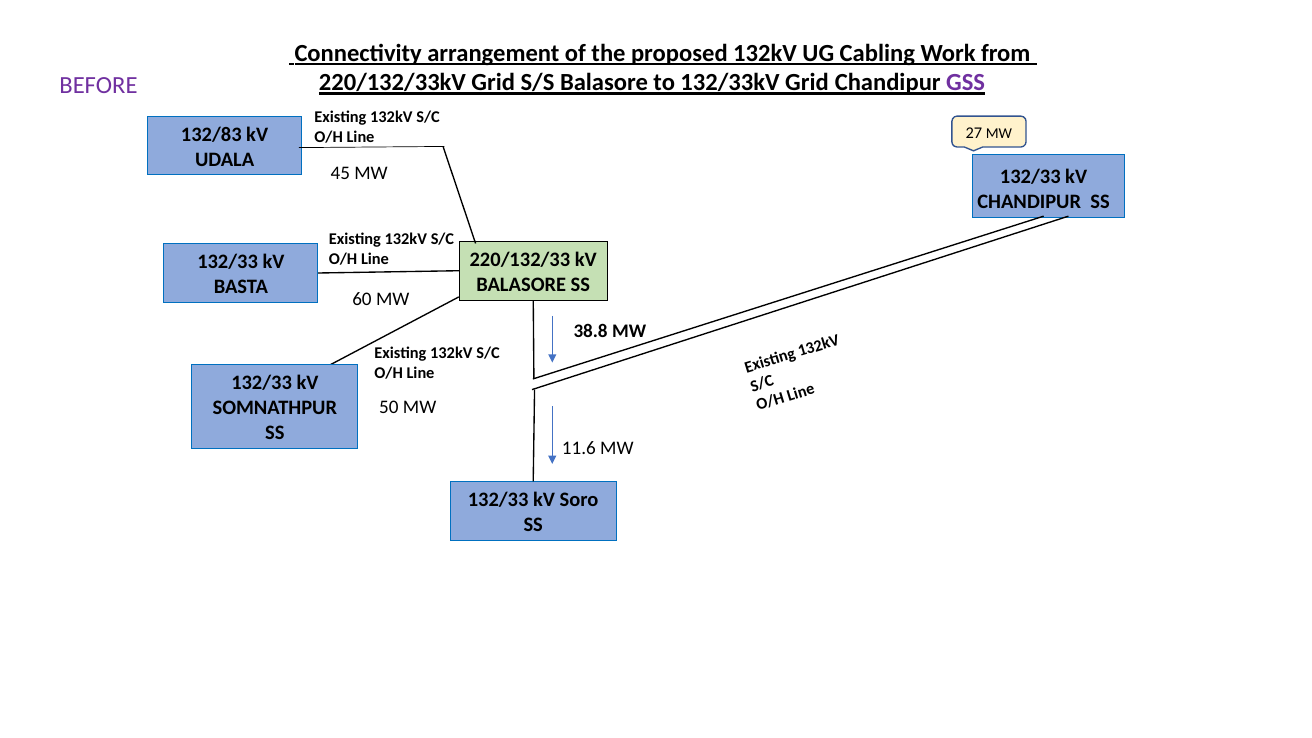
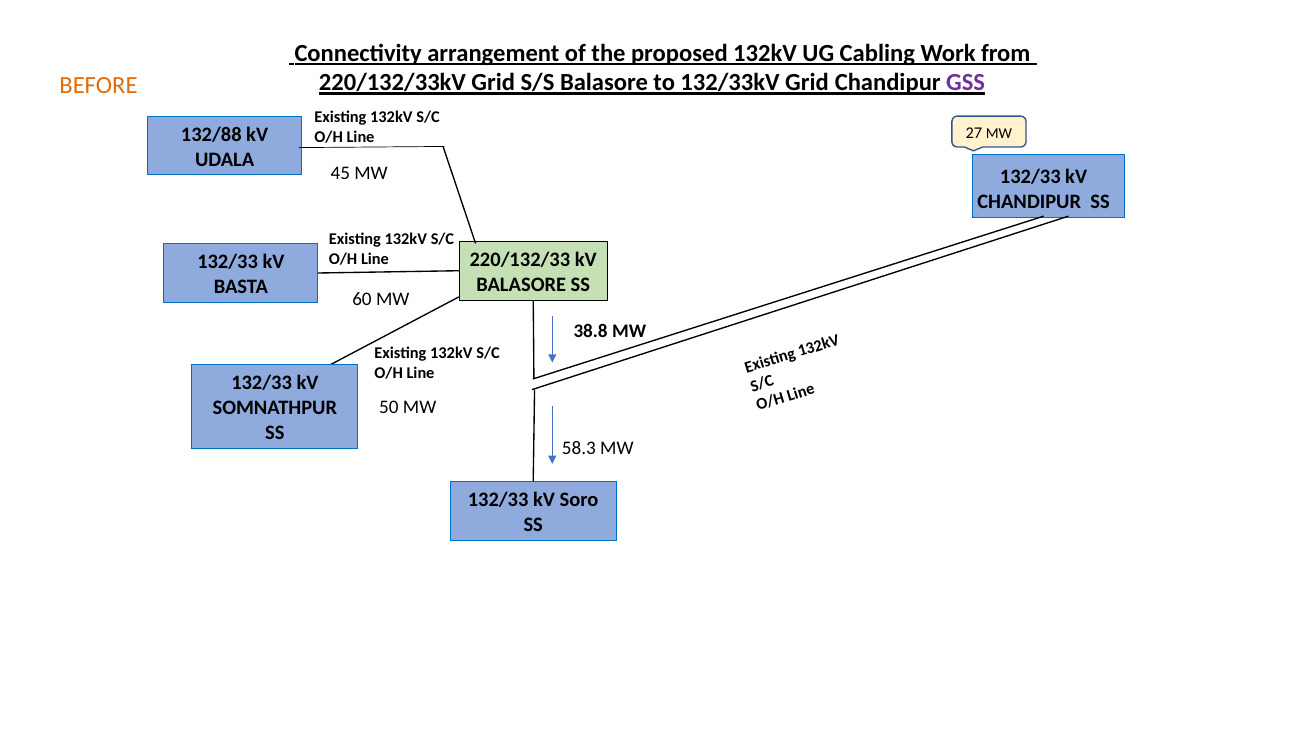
BEFORE colour: purple -> orange (98, 86)
132/83: 132/83 -> 132/88 (211, 135)
11.6: 11.6 -> 58.3 (579, 448)
